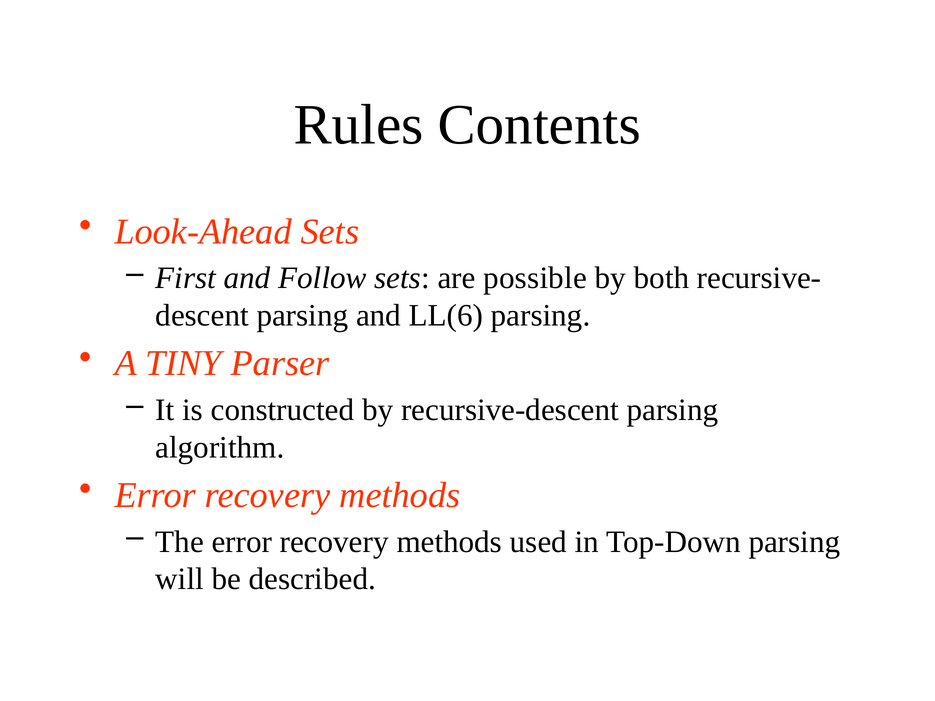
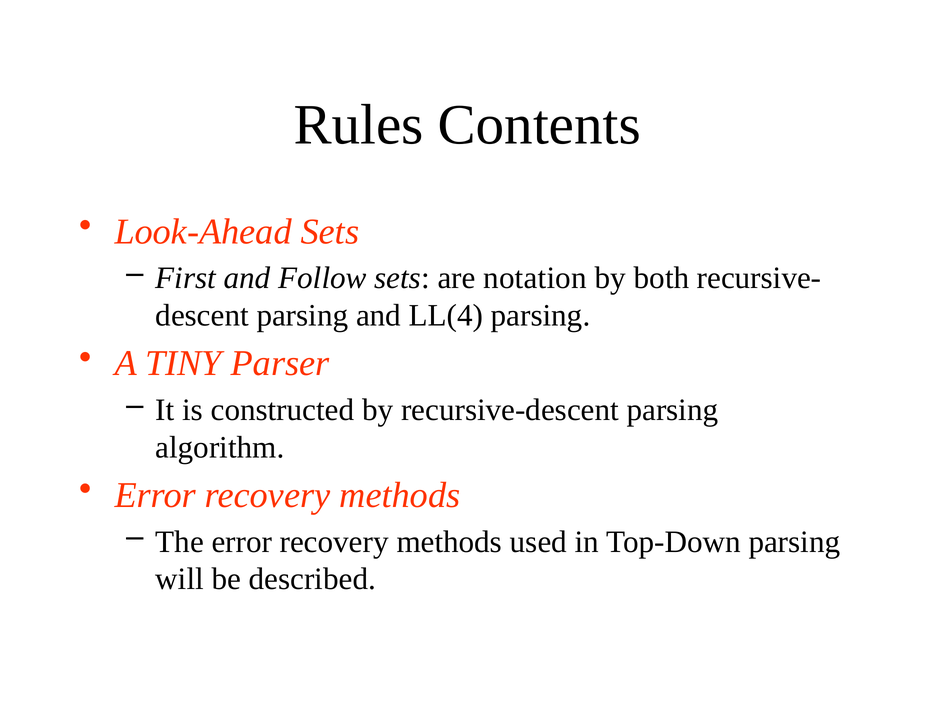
possible: possible -> notation (535, 278)
LL(6: LL(6 -> LL(4 (446, 315)
